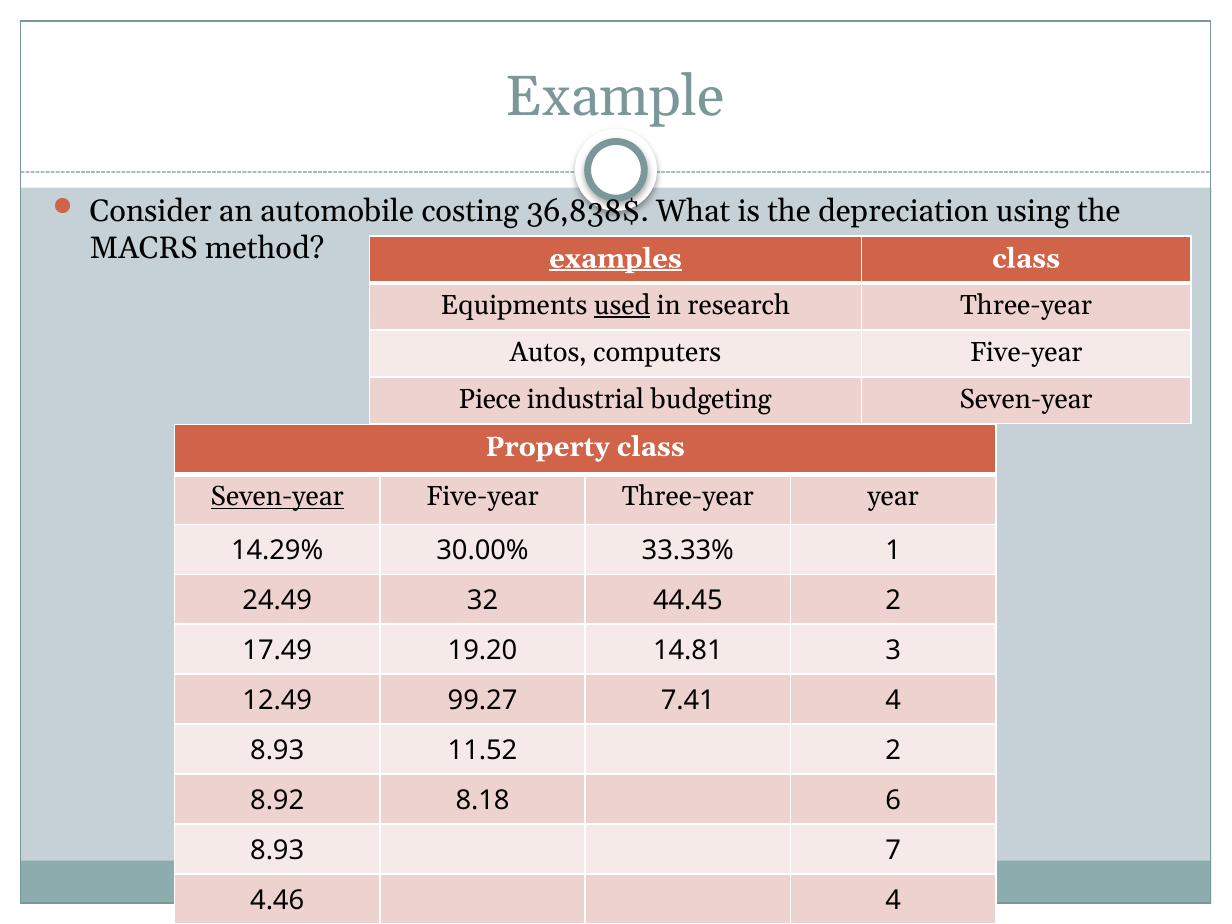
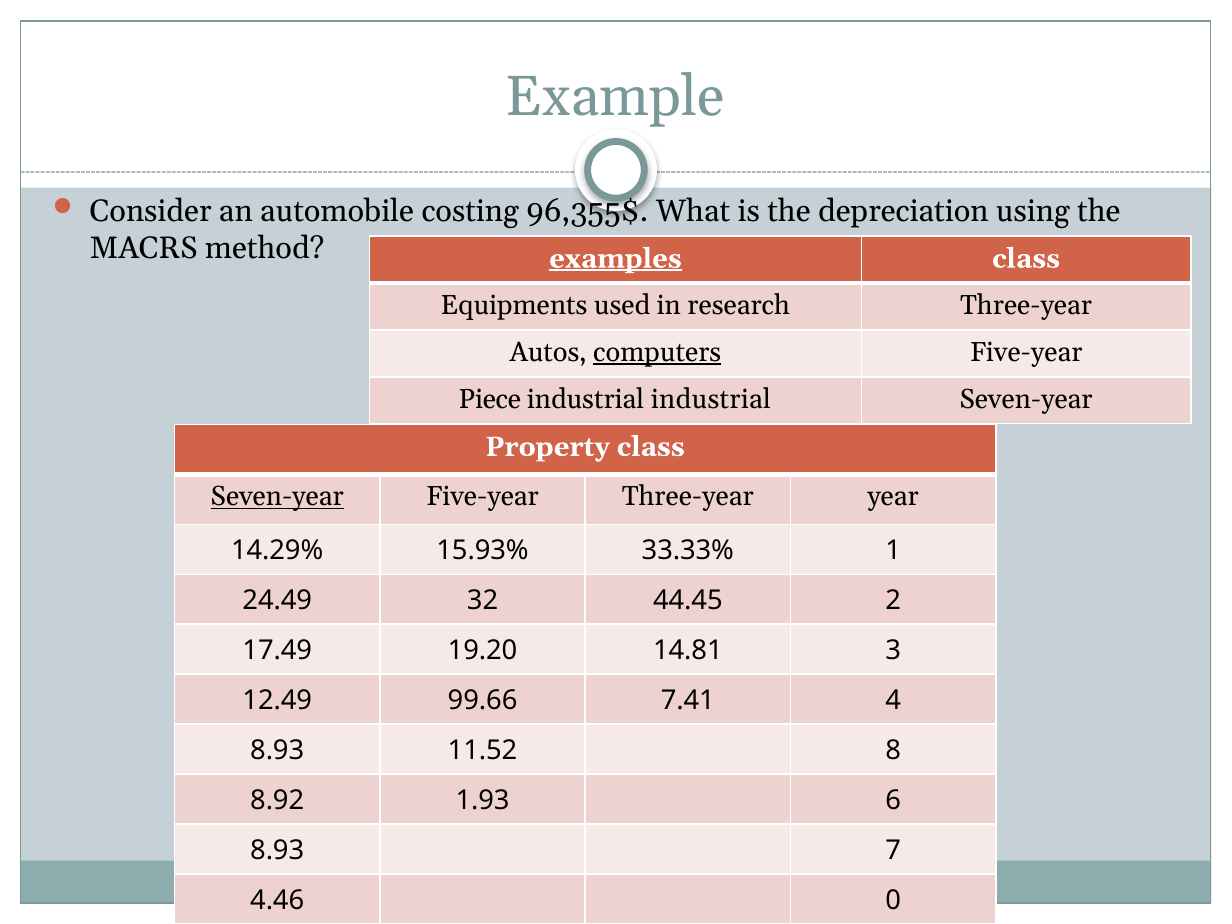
36,838$: 36,838$ -> 96,355$ (587, 211)
used underline: present -> none (622, 305)
computers underline: none -> present (657, 352)
industrial budgeting: budgeting -> industrial (711, 399)
30.00%: 30.00% -> 15.93% (483, 551)
99.27: 99.27 -> 99.66 (483, 700)
11.52 2: 2 -> 8 (893, 750)
8.18: 8.18 -> 1.93 (483, 800)
4.46 4: 4 -> 0 (893, 900)
